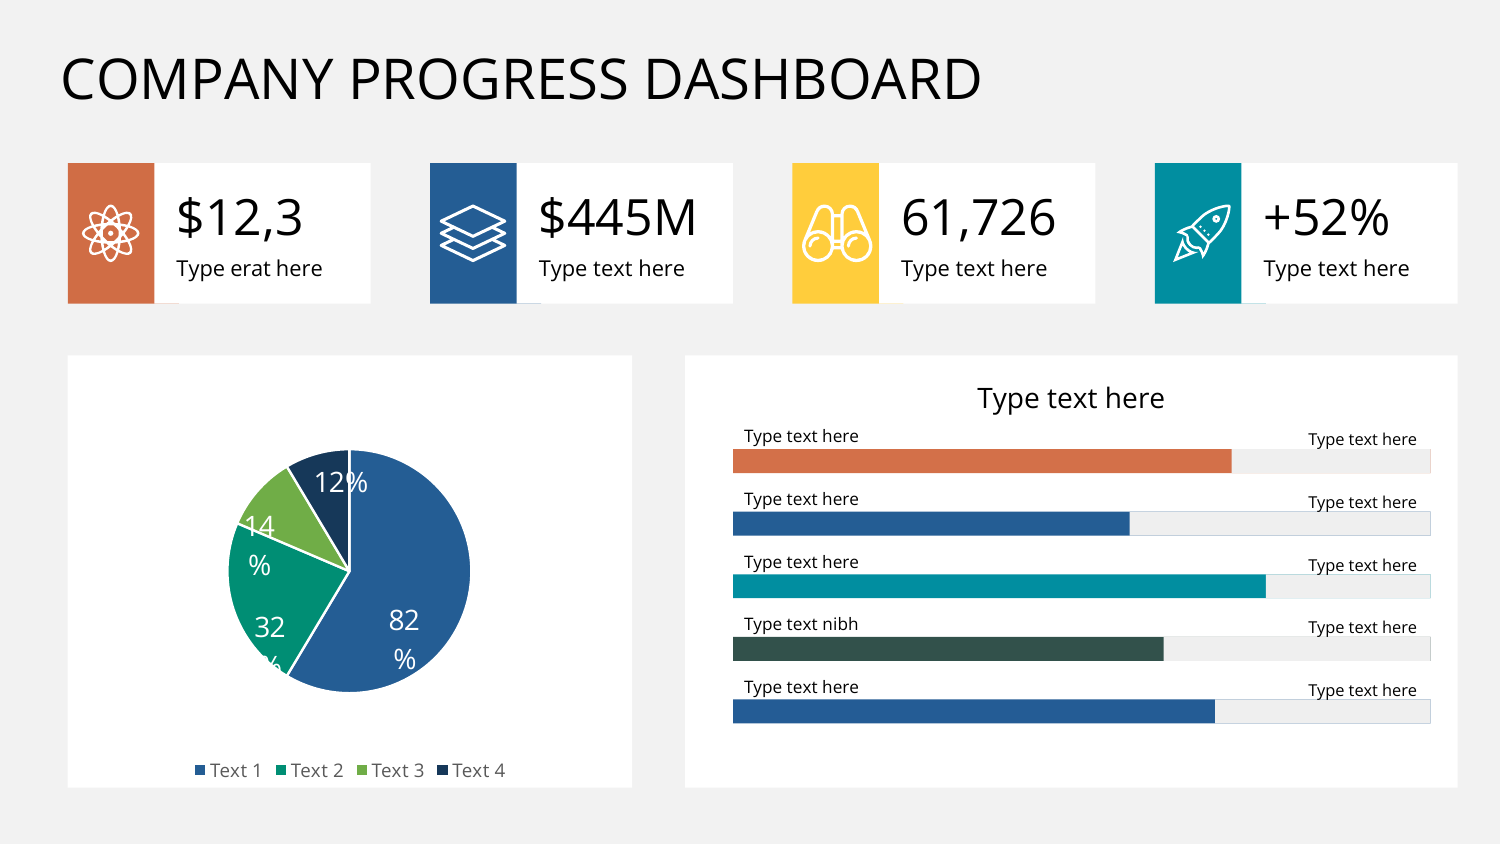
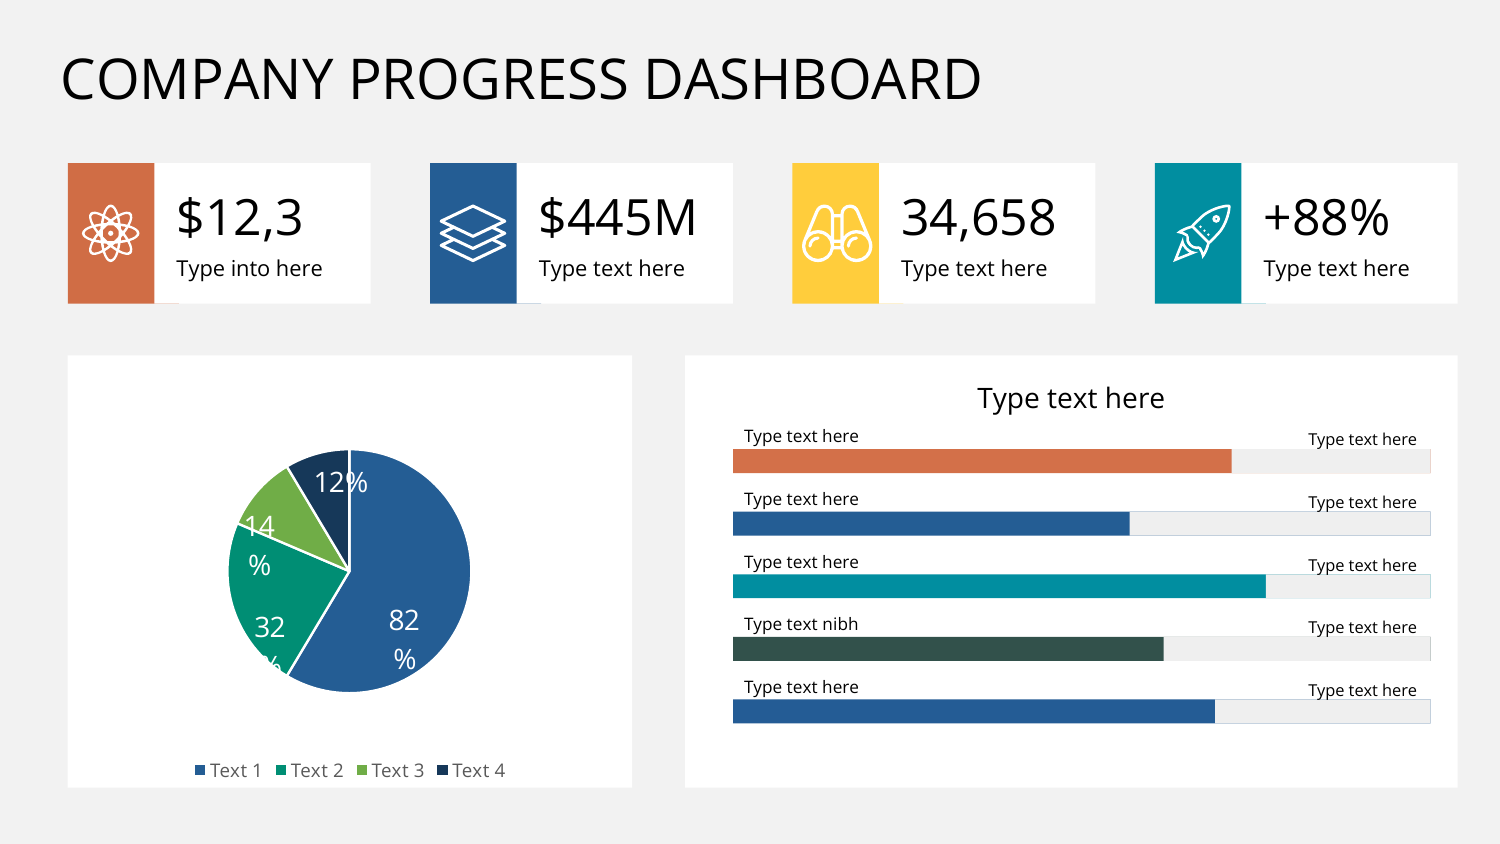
61,726: 61,726 -> 34,658 (979, 219)
+52%: +52% -> +88% (1327, 219)
erat: erat -> into (251, 270)
